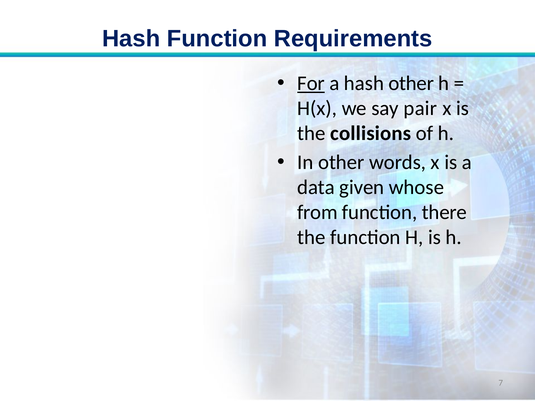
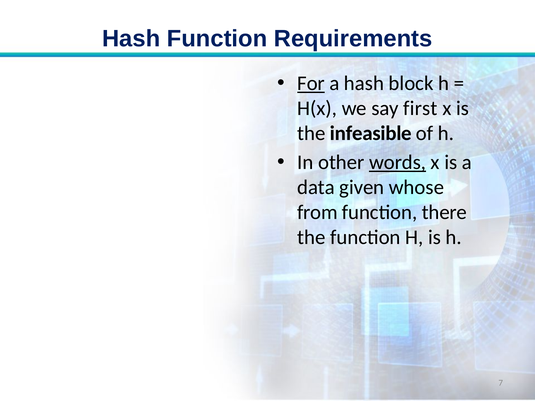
hash other: other -> block (411, 83)
pair: pair -> first (420, 108)
collisions: collisions -> infeasible (371, 133)
words underline: none -> present (398, 163)
